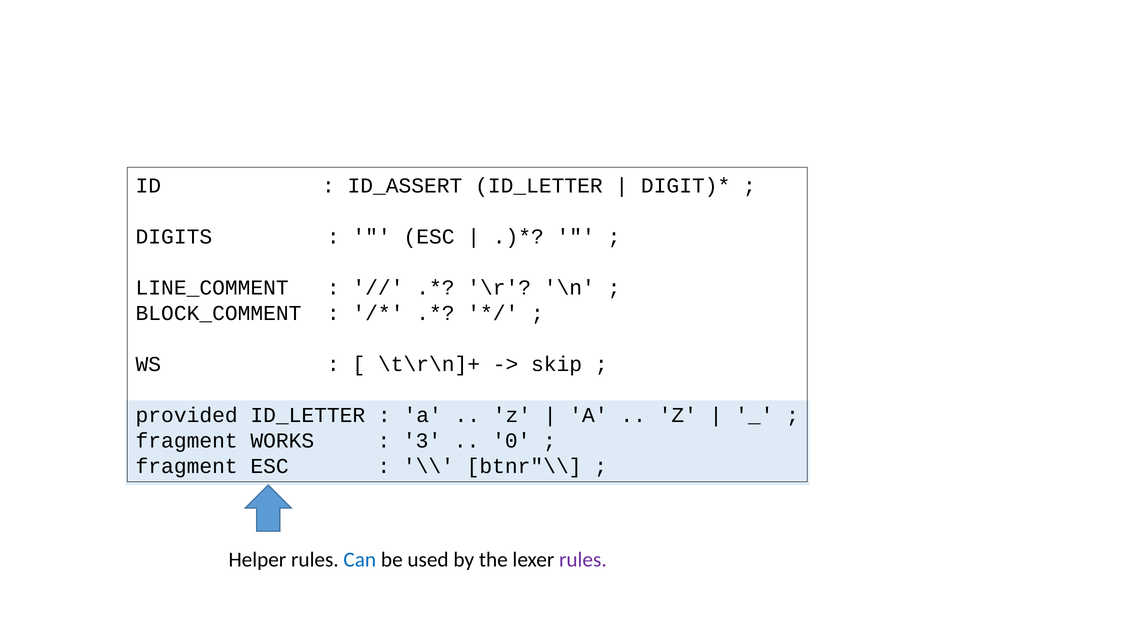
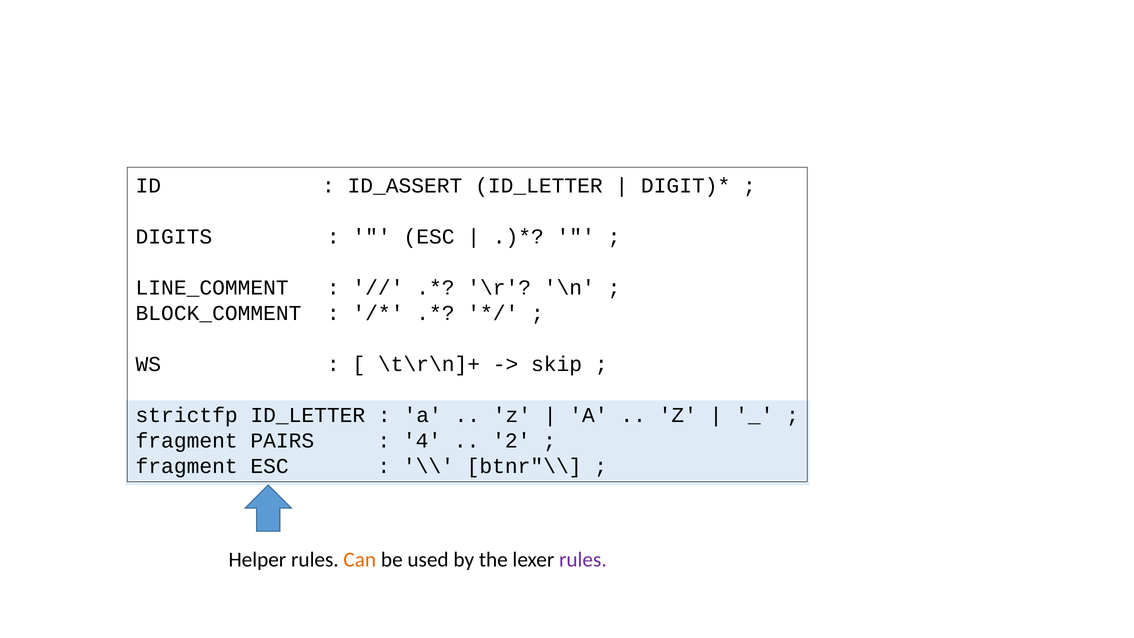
provided: provided -> strictfp (187, 415)
WORKS: WORKS -> PAIRS (282, 441)
3: 3 -> 4 (422, 441)
0: 0 -> 2 (511, 441)
Can colour: blue -> orange (360, 560)
